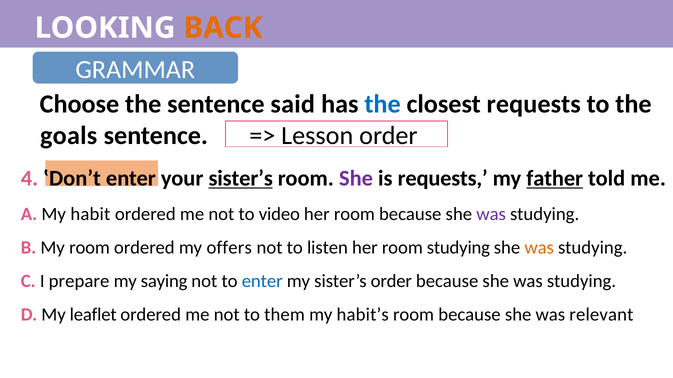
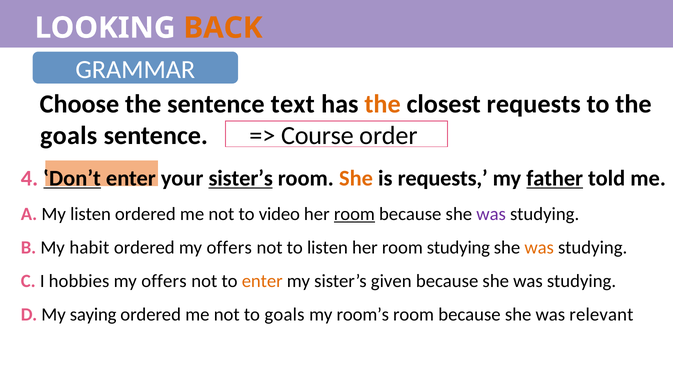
said: said -> text (293, 104)
the colour: blue -> orange (383, 104)
Lesson: Lesson -> Course (317, 136)
‛Don’t underline: none -> present (72, 179)
She colour: purple -> orange (356, 179)
My habit: habit -> listen (90, 214)
room underline: none -> present (354, 214)
My room: room -> habit (89, 248)
prepare: prepare -> hobbies (79, 282)
saying: saying -> offers (164, 282)
enter colour: blue -> orange (262, 282)
sister’s order: order -> given (391, 282)
leaflet: leaflet -> saying (93, 315)
to them: them -> goals (284, 315)
habit’s: habit’s -> room’s (363, 315)
